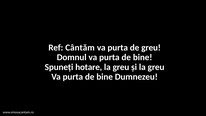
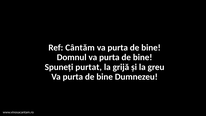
greu: greu -> bine (151, 47)
hotare: hotare -> purtat (89, 67)
greu: greu -> grijă (121, 67)
